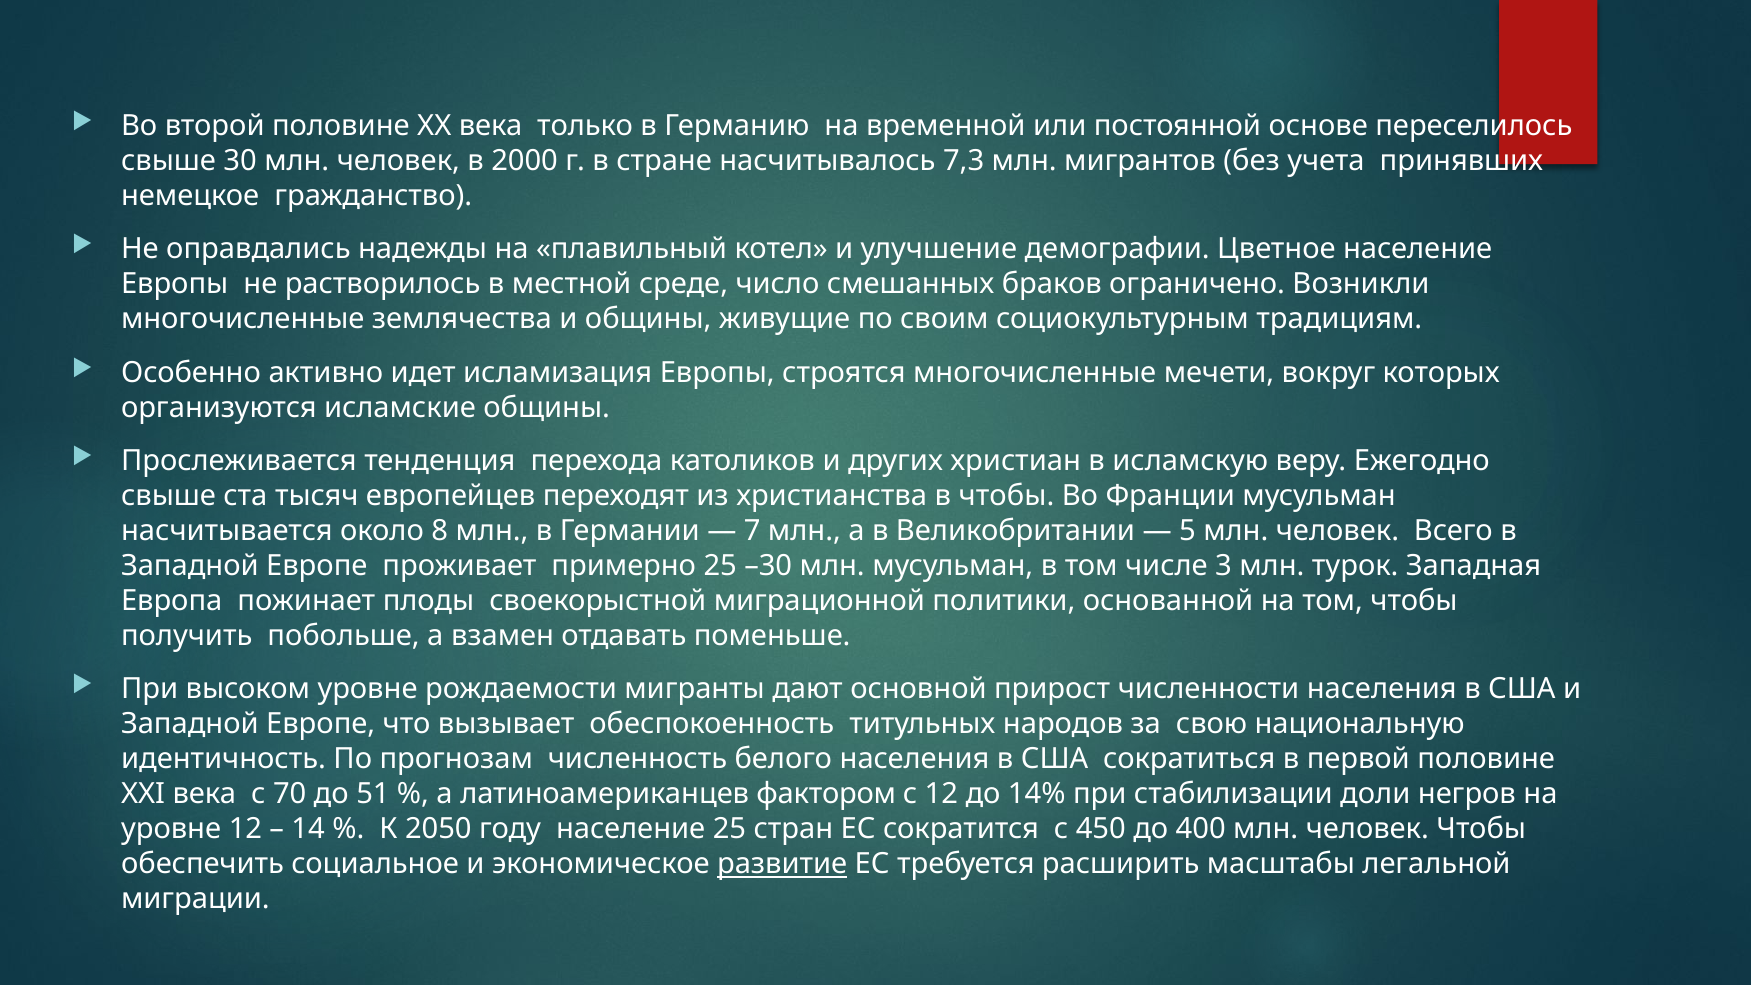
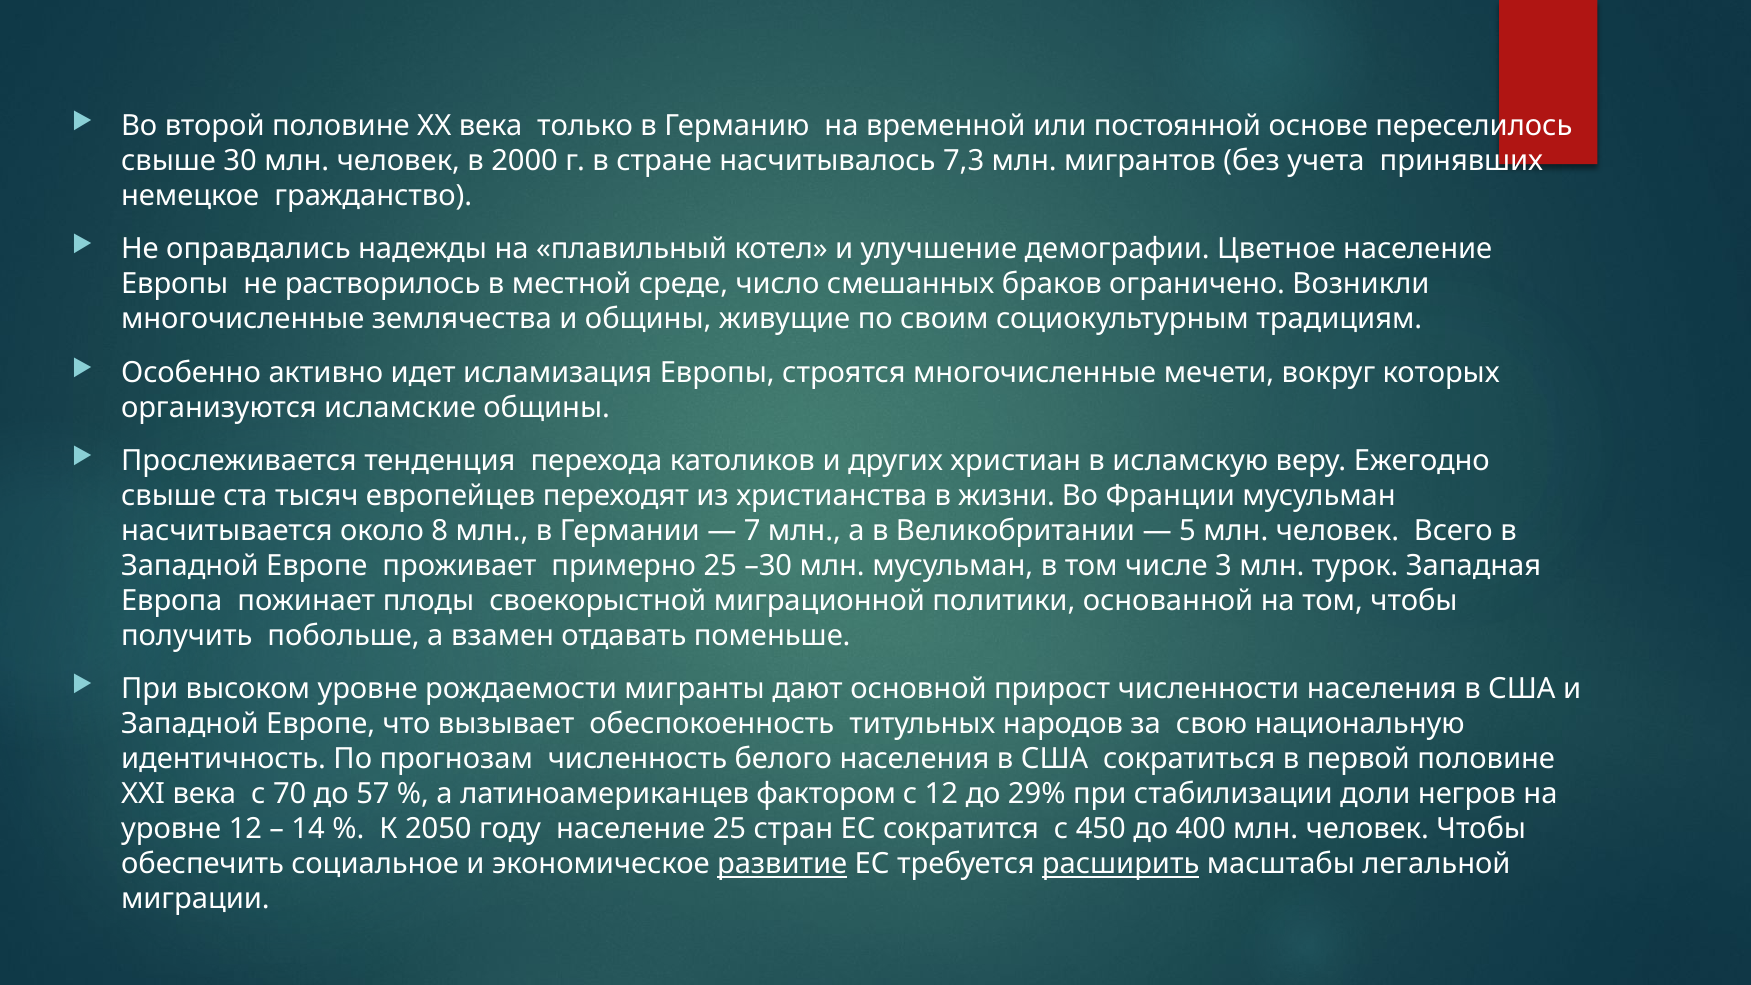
в чтобы: чтобы -> жизни (1007, 496)
51: 51 -> 57 (373, 794)
14%: 14% -> 29% (1037, 794)
расширить underline: none -> present (1121, 864)
